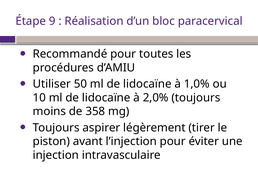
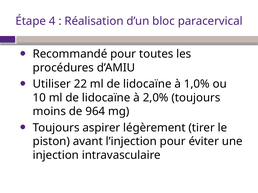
9: 9 -> 4 (52, 21)
50: 50 -> 22 (80, 84)
358: 358 -> 964 (95, 112)
